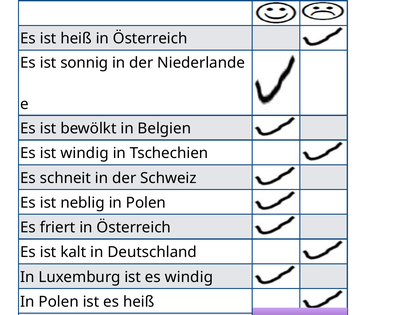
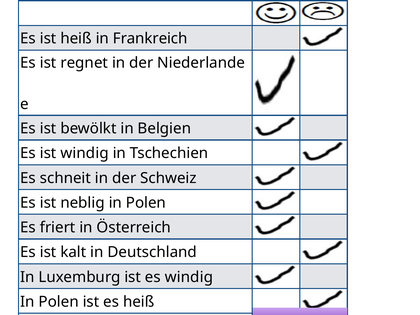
ist heiß in Österreich: Österreich -> Frankreich (150, 39)
ist sonnig: sonnig -> regnet (84, 63)
